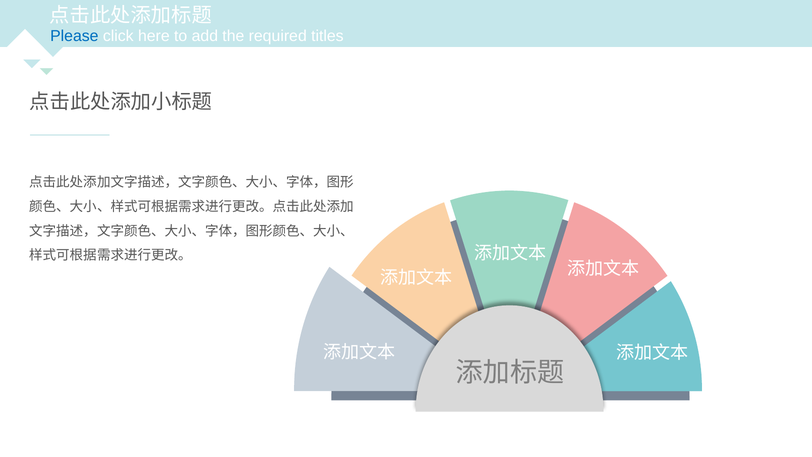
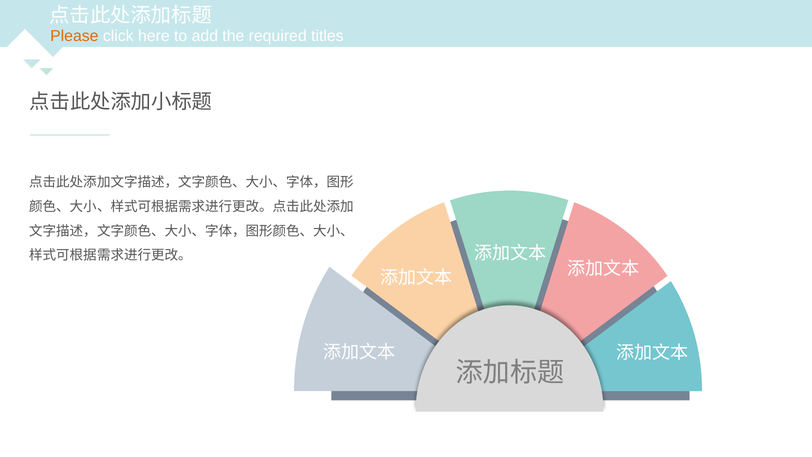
Please colour: blue -> orange (74, 36)
